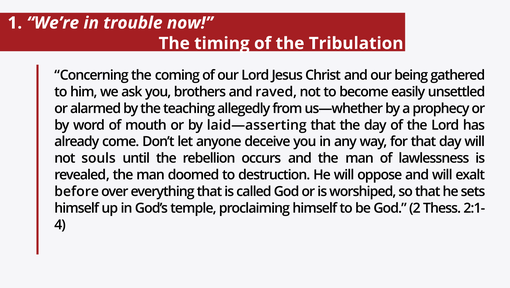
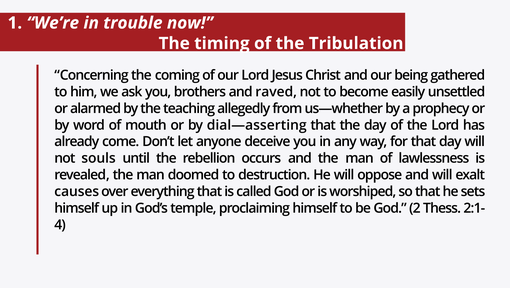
laid—asserting: laid—asserting -> dial—asserting (257, 125)
before: before -> causes (77, 191)
